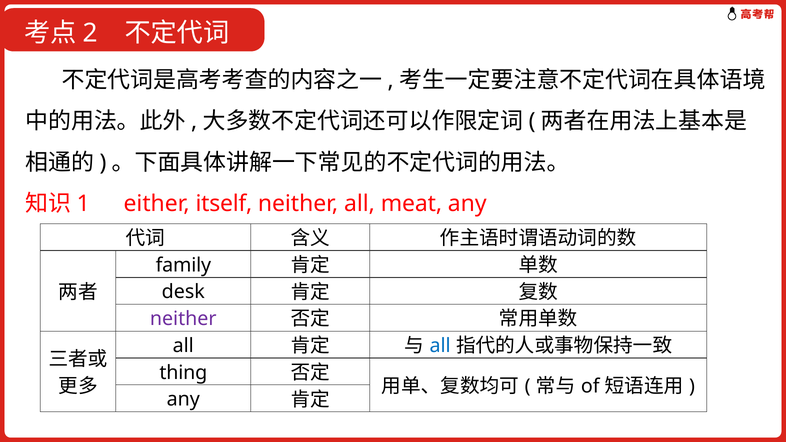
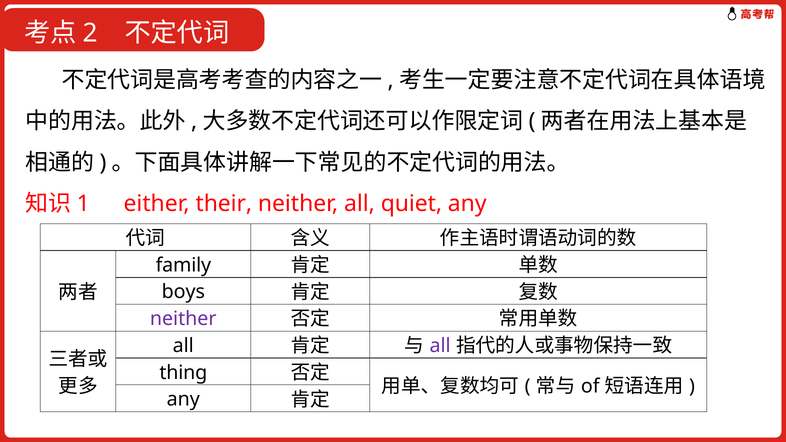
itself: itself -> their (224, 204)
meat: meat -> quiet (411, 204)
desk: desk -> boys (183, 292)
all colour: blue -> purple (440, 346)
